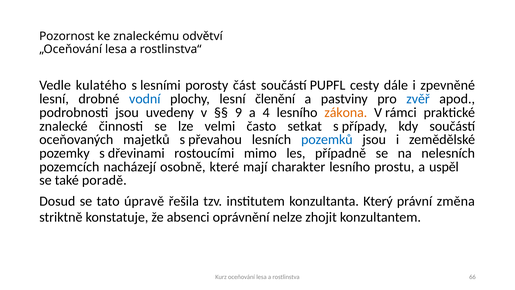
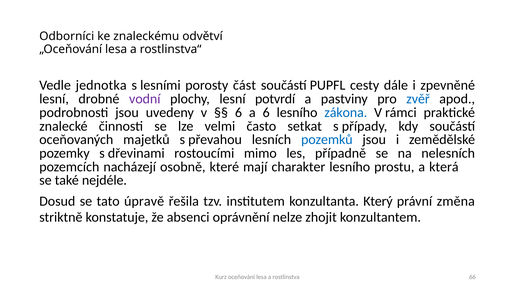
Pozornost: Pozornost -> Odborníci (67, 36)
kulatého: kulatého -> jednotka (101, 85)
vodní colour: blue -> purple (145, 99)
členění: členění -> potvrdí (275, 99)
9: 9 -> 6 (238, 112)
a 4: 4 -> 6 (266, 112)
zákona colour: orange -> blue (346, 112)
uspěl: uspěl -> která (444, 167)
poradě: poradě -> nejdéle (104, 180)
